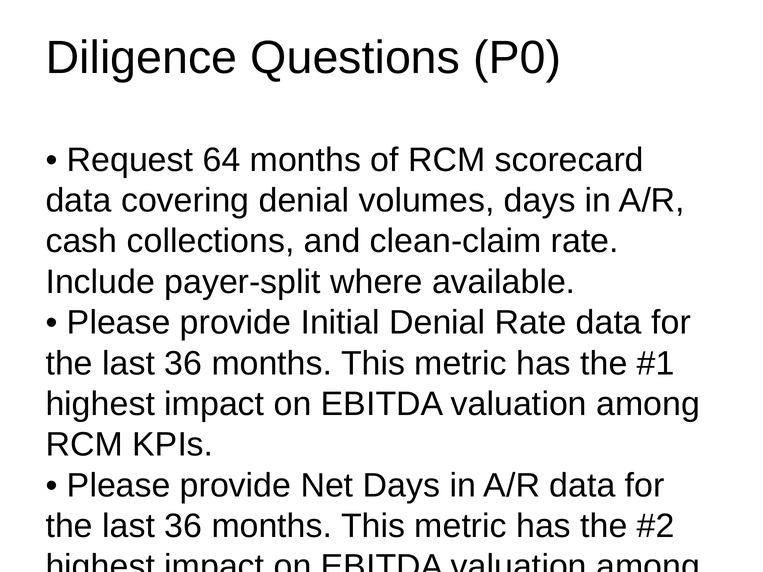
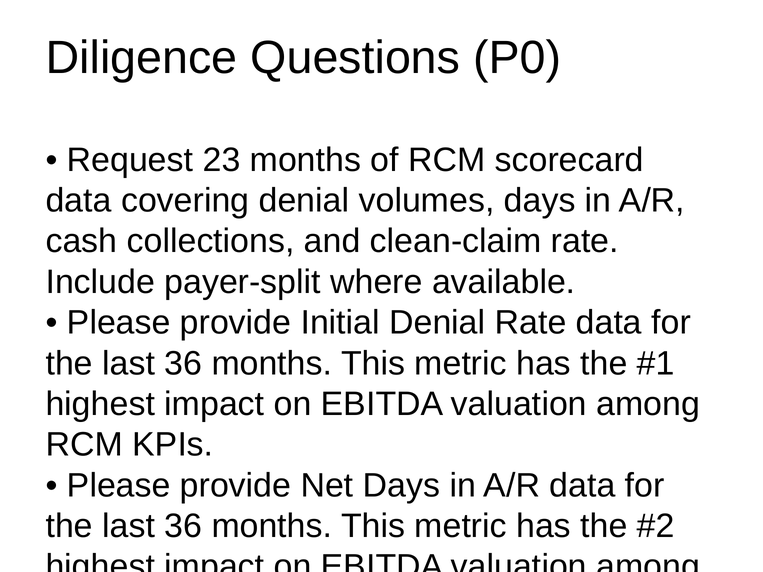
64: 64 -> 23 (221, 160)
